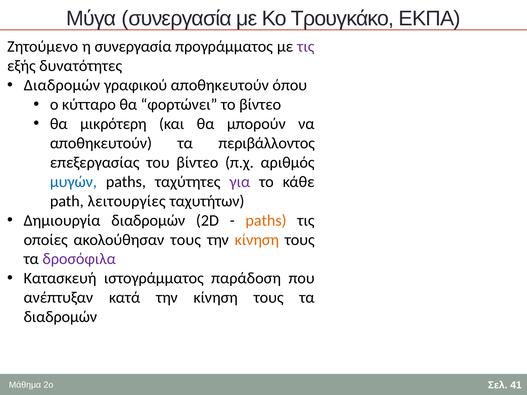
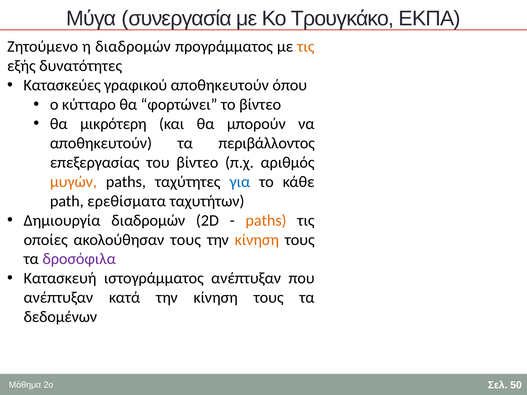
η συνεργασία: συνεργασία -> διαδρομών (133, 47)
τις colour: purple -> orange (306, 47)
Διαδρομών: Διαδρομών -> Κατασκεύες (62, 85)
μυγών colour: blue -> orange (73, 182)
για colour: purple -> blue (240, 182)
λειτουργίες: λειτουργίες -> ερεθίσματα (127, 201)
ιστογράμματος παράδοση: παράδοση -> ανέπτυξαν (246, 278)
διαδρομών: διαδρομών -> δεδομένων (60, 317)
41: 41 -> 50 (516, 385)
